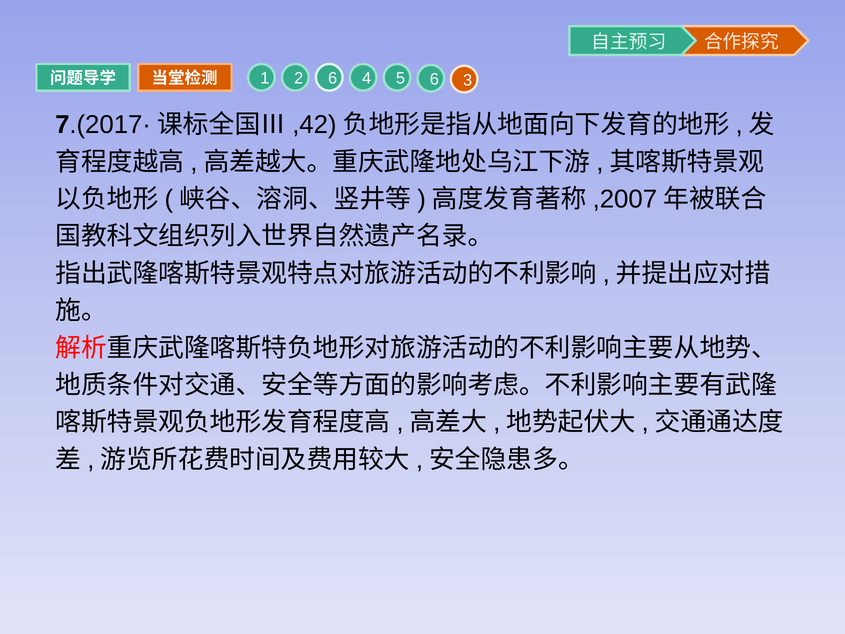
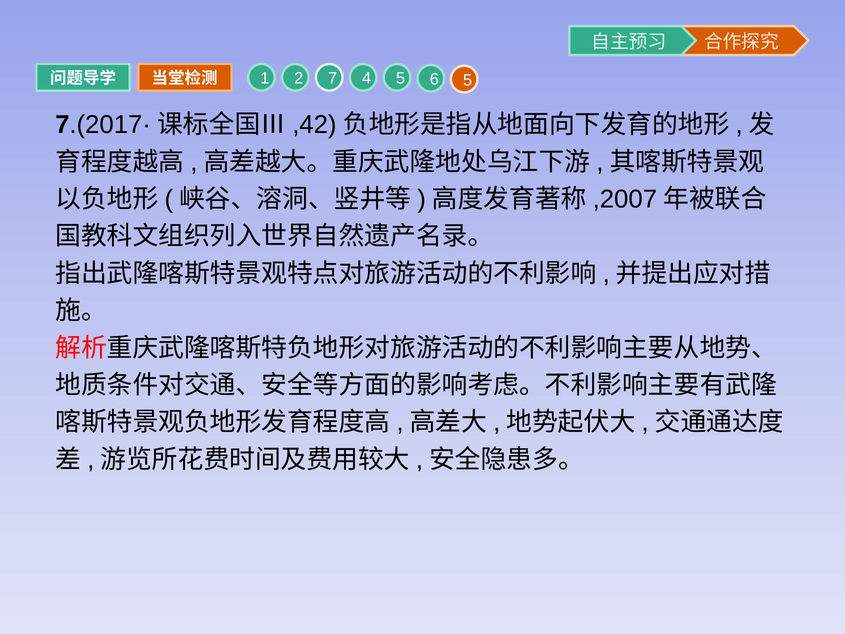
2 6: 6 -> 7 (333, 78)
5 3: 3 -> 5 (468, 80)
